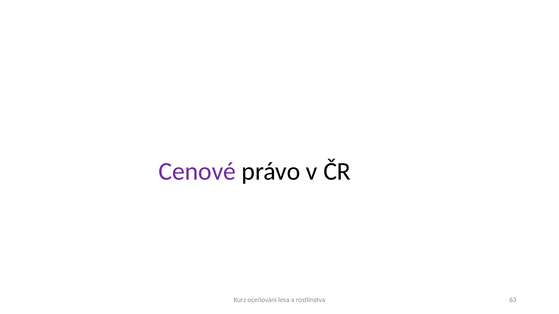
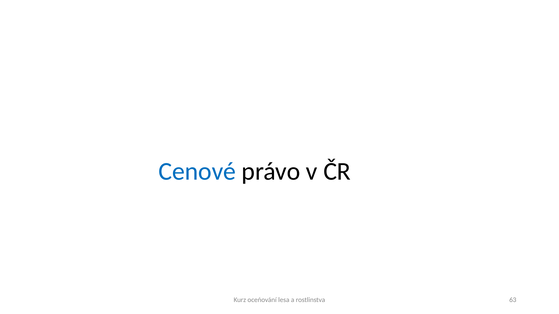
Cenové colour: purple -> blue (197, 172)
